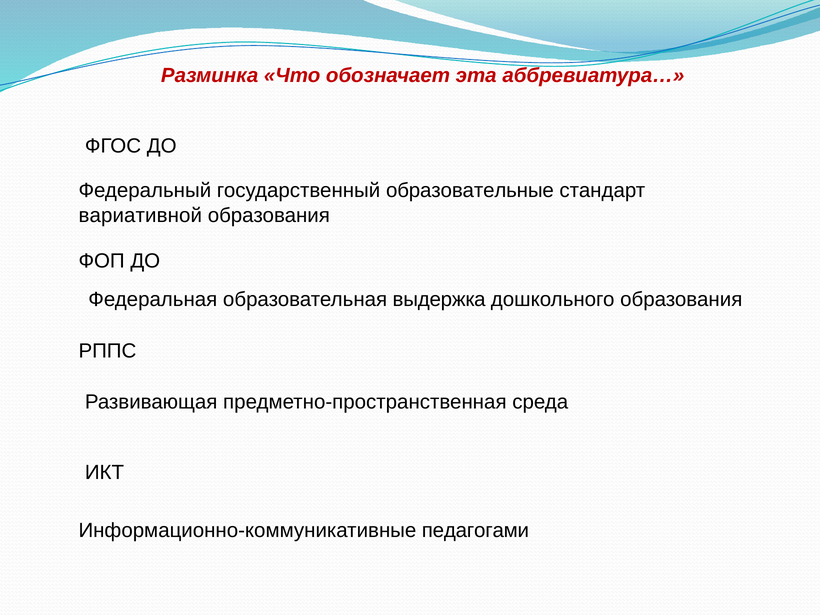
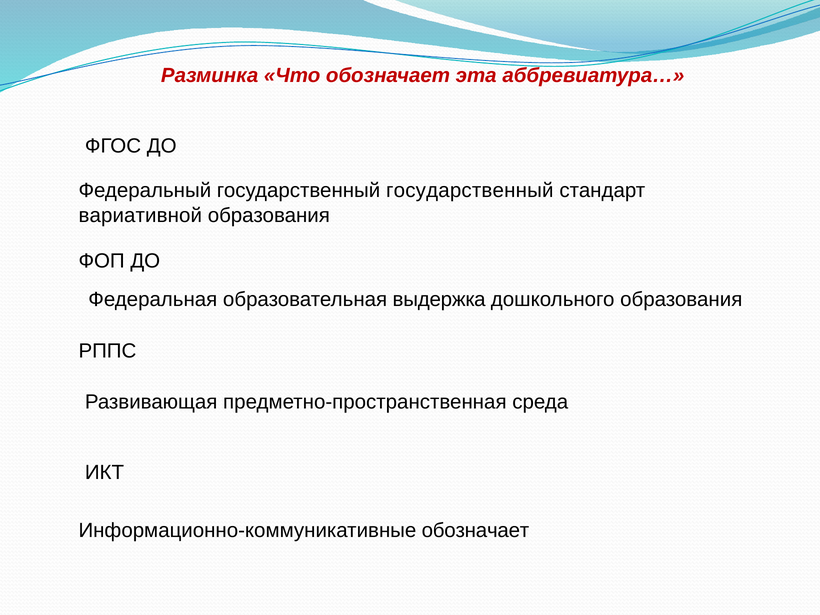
государственный образовательные: образовательные -> государственный (470, 191)
Информационно-коммуникативные педагогами: педагогами -> обозначает (475, 530)
